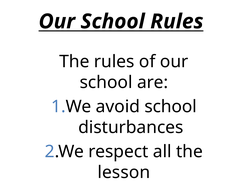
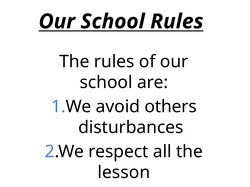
avoid school: school -> others (171, 107)
